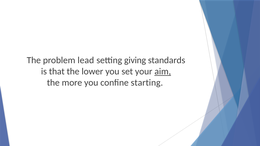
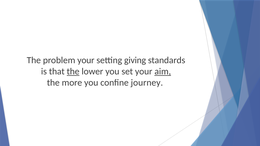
problem lead: lead -> your (86, 60)
the underline: none -> present (73, 72)
starting: starting -> journey (147, 83)
